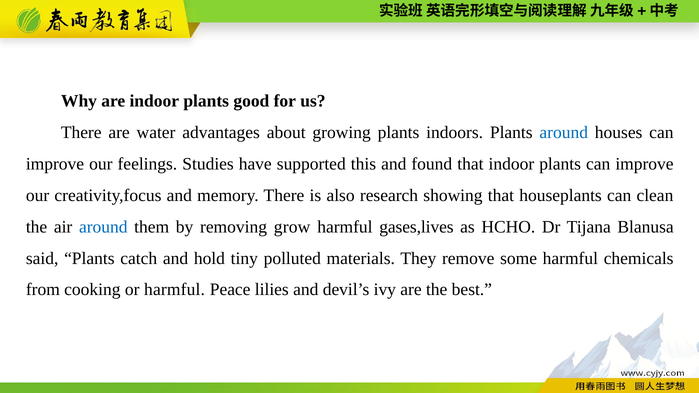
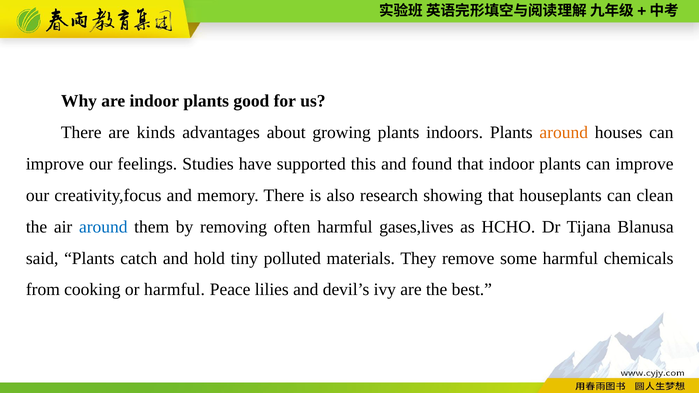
water: water -> kinds (156, 133)
around colour: blue -> orange (564, 133)
grow: grow -> often (292, 227)
